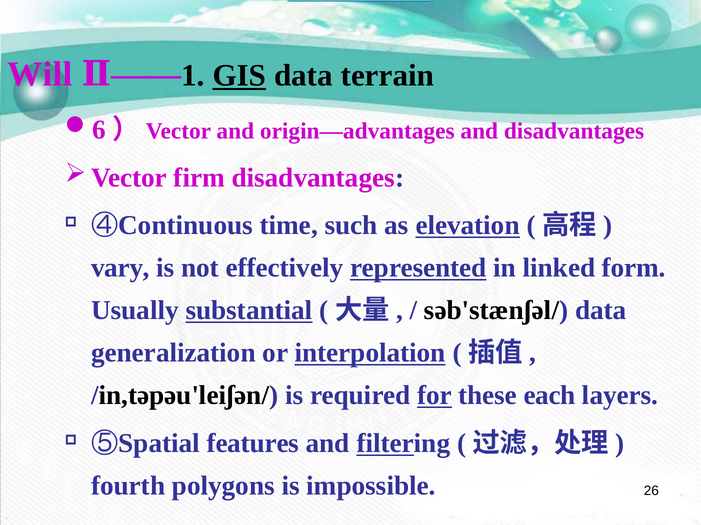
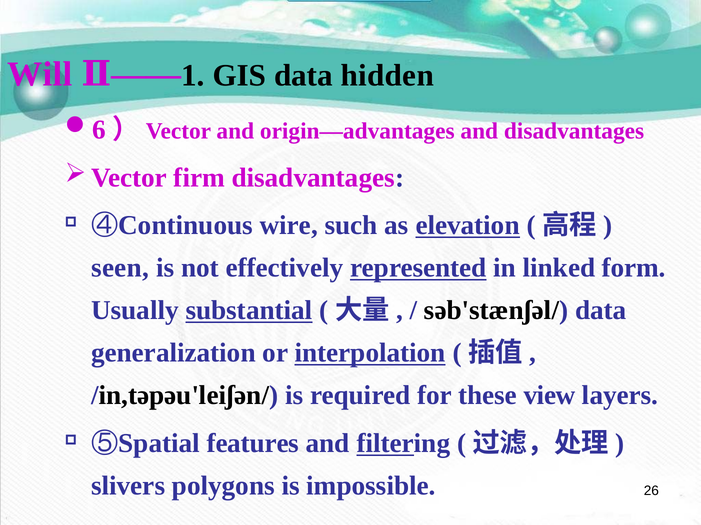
GIS underline: present -> none (239, 76)
terrain: terrain -> hidden (387, 76)
time: time -> wire (289, 226)
vary: vary -> seen (120, 268)
for underline: present -> none (434, 396)
each: each -> view (550, 396)
fourth: fourth -> slivers (128, 486)
